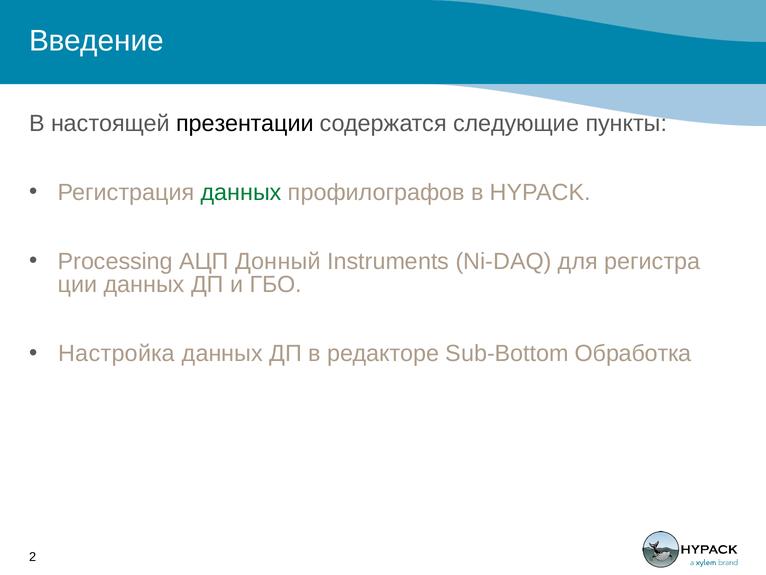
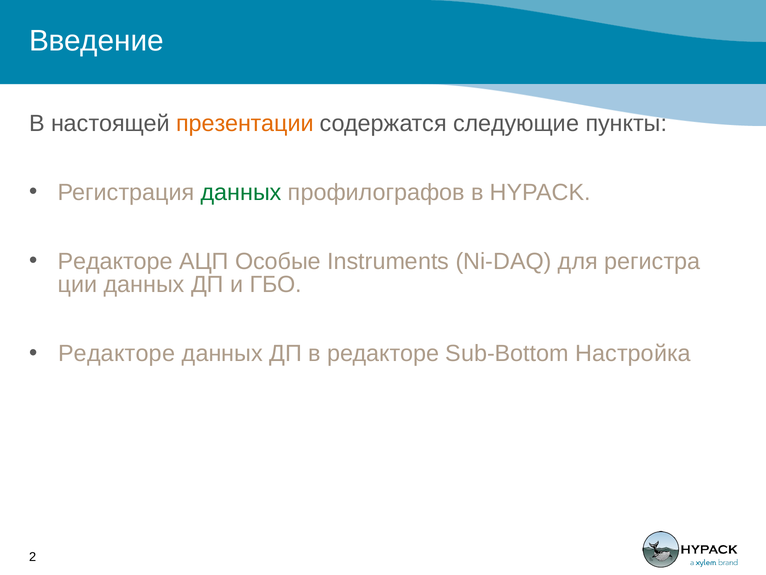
презентации colour: black -> orange (245, 123)
Processing: Processing -> Редакторе (115, 261)
Донный: Донный -> Особые (278, 261)
Настройка: Настройка -> Редакторе (117, 353)
Обработка: Обработка -> Настройка (633, 353)
